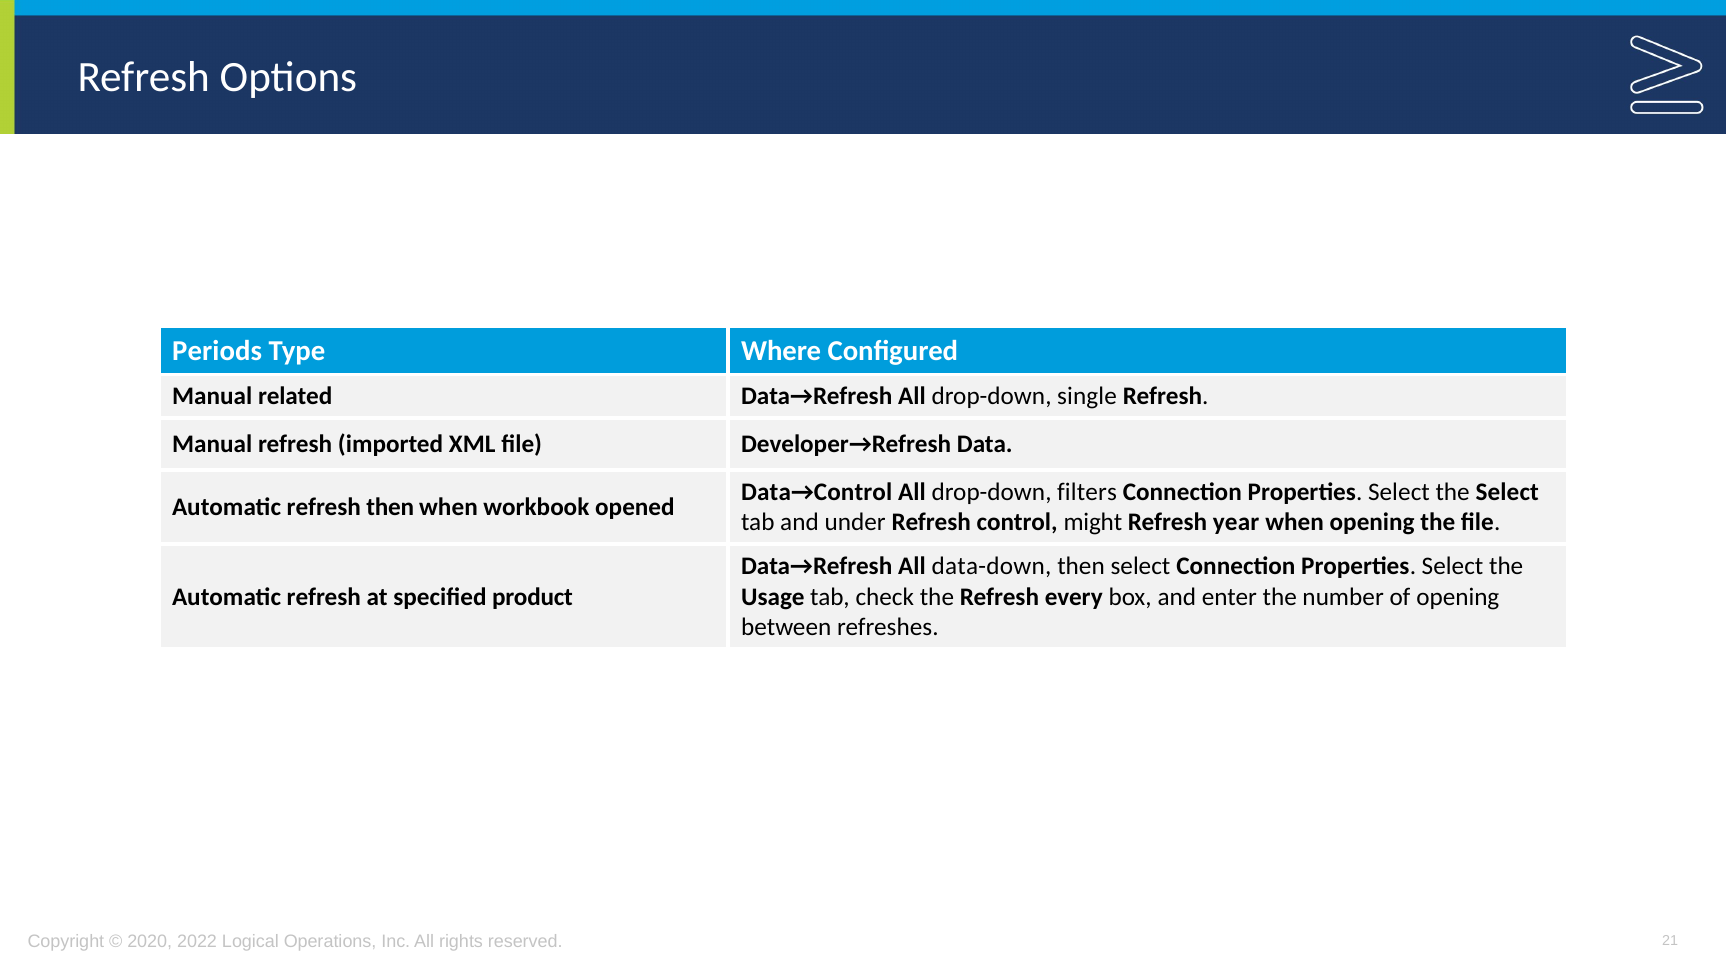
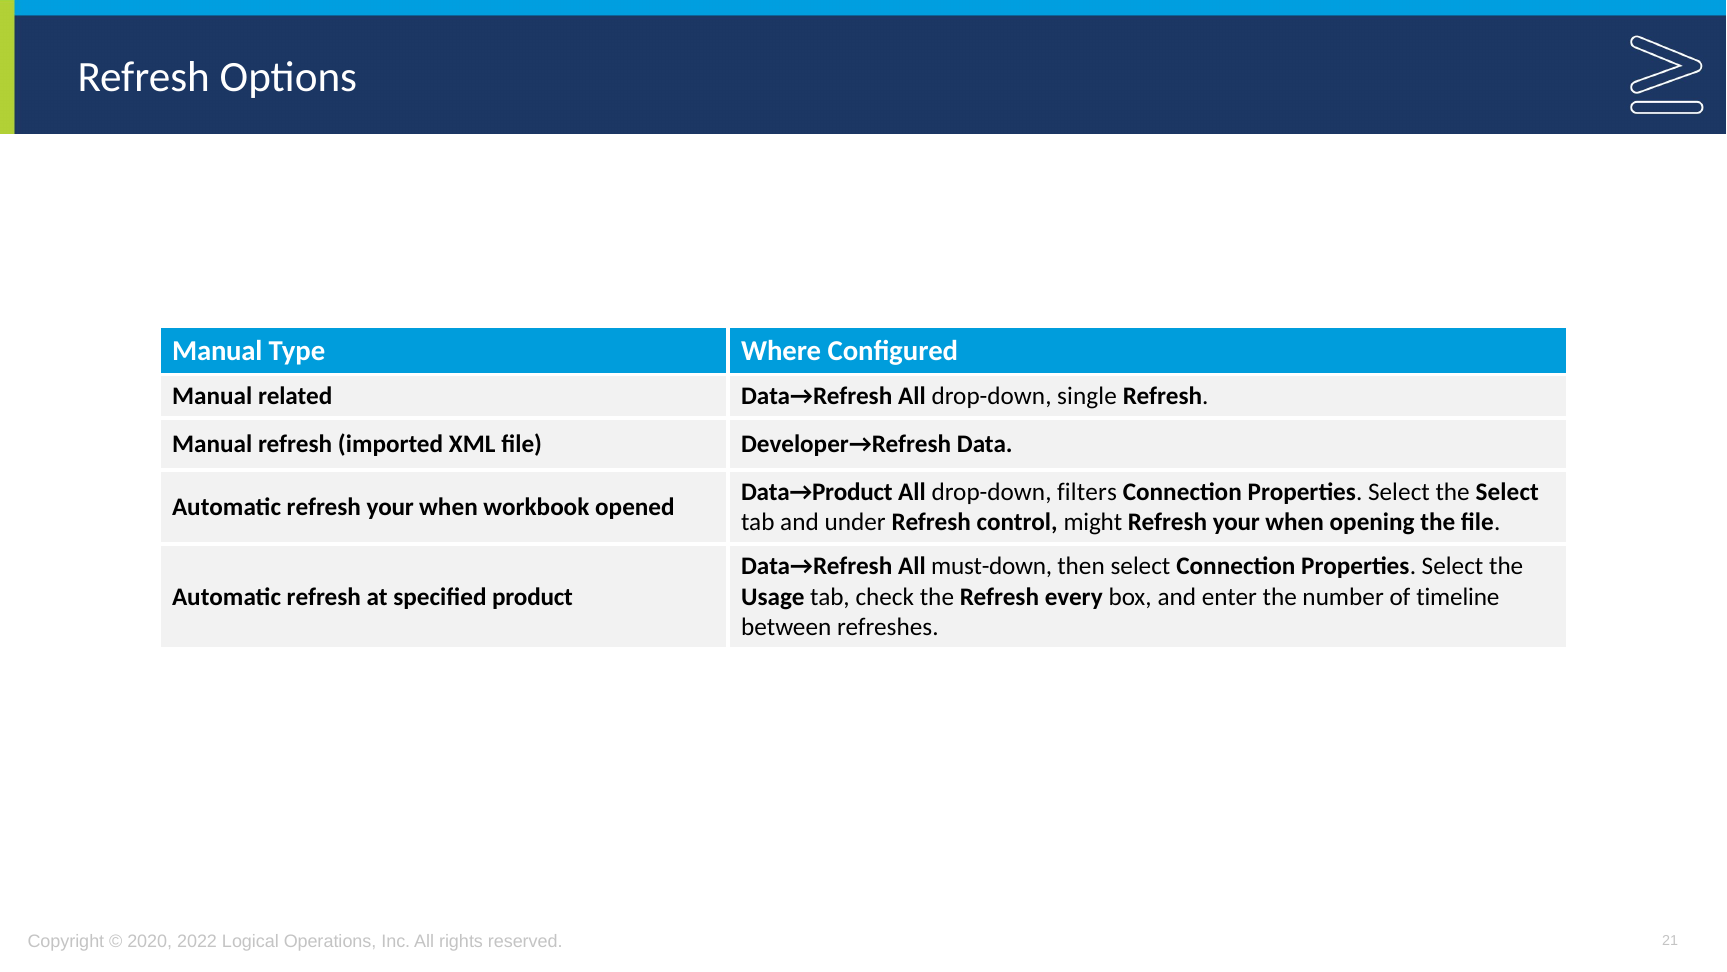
Periods: Periods -> Manual (217, 351)
Data→Control: Data→Control -> Data→Product (817, 492)
Automatic refresh then: then -> your (390, 507)
year: year -> your (1236, 522)
data-down: data-down -> must-down (992, 566)
of opening: opening -> timeline (1458, 597)
